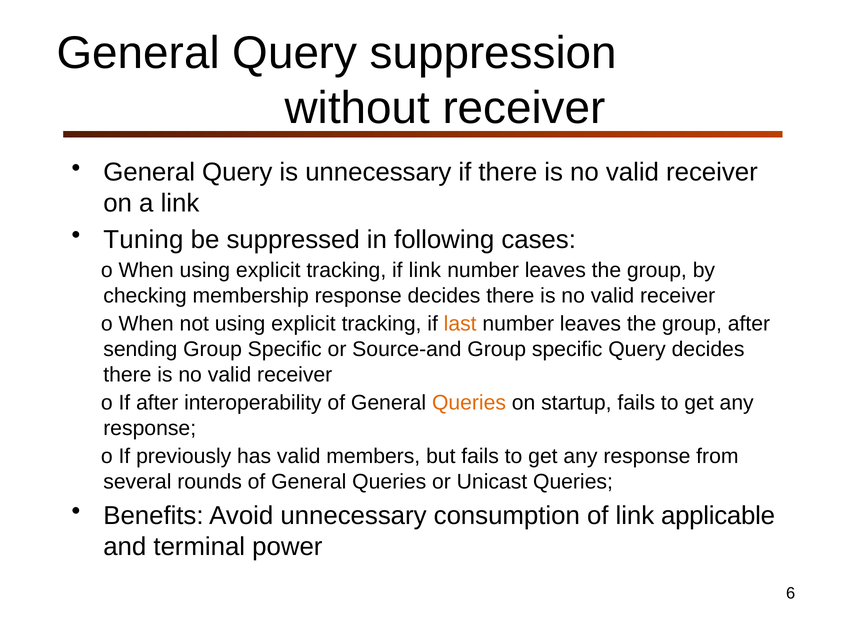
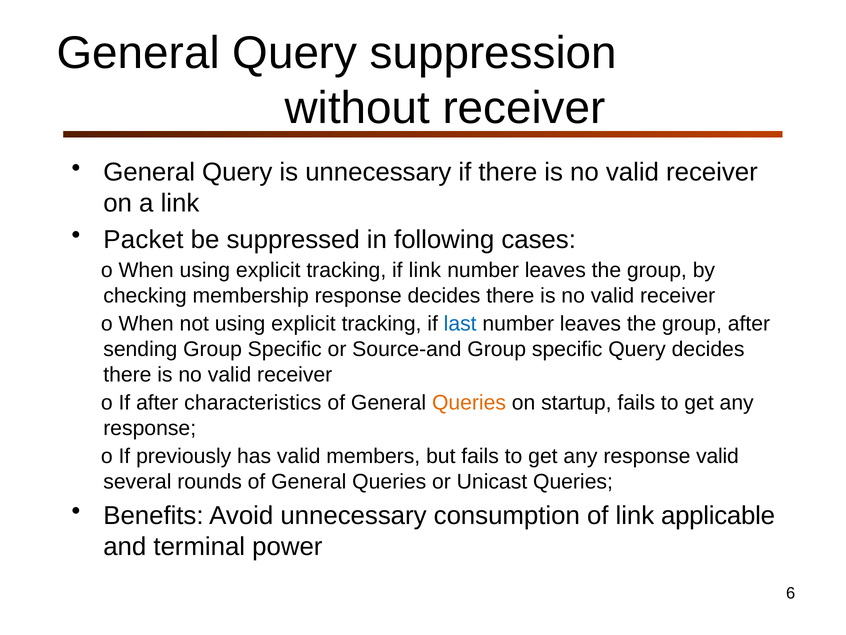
Tuning: Tuning -> Packet (143, 239)
last colour: orange -> blue (460, 324)
interoperability: interoperability -> characteristics (253, 403)
response from: from -> valid (717, 456)
